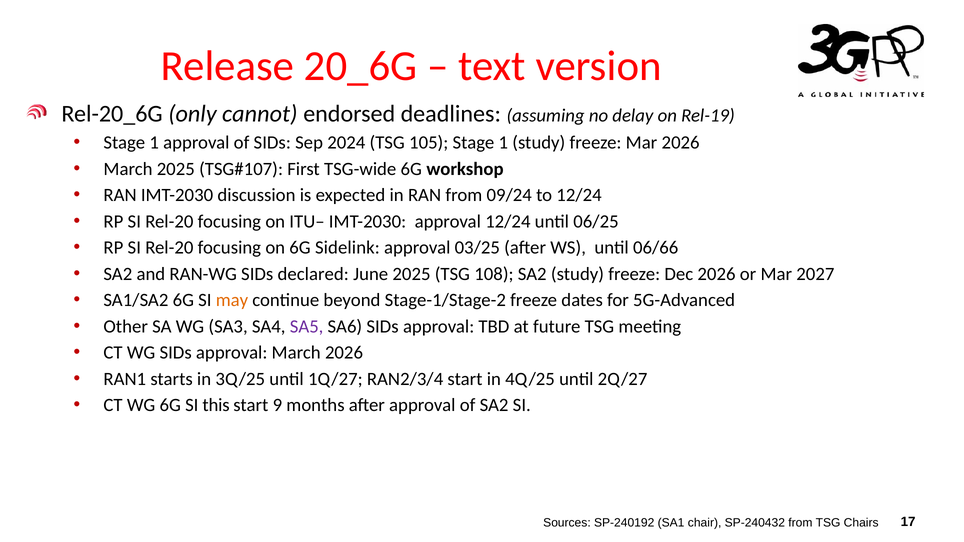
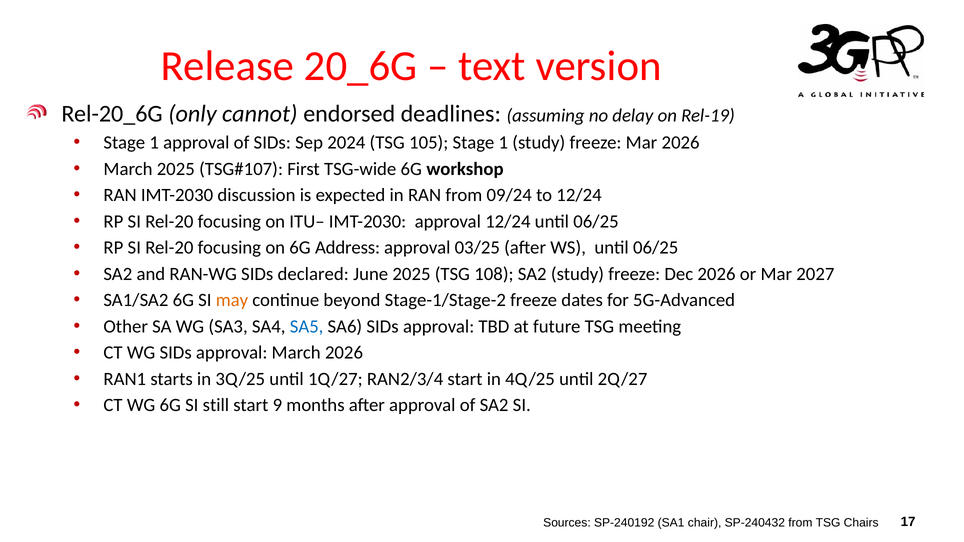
Sidelink: Sidelink -> Address (348, 248)
WS until 06/66: 06/66 -> 06/25 (656, 248)
SA5 colour: purple -> blue (307, 327)
this: this -> still (216, 405)
